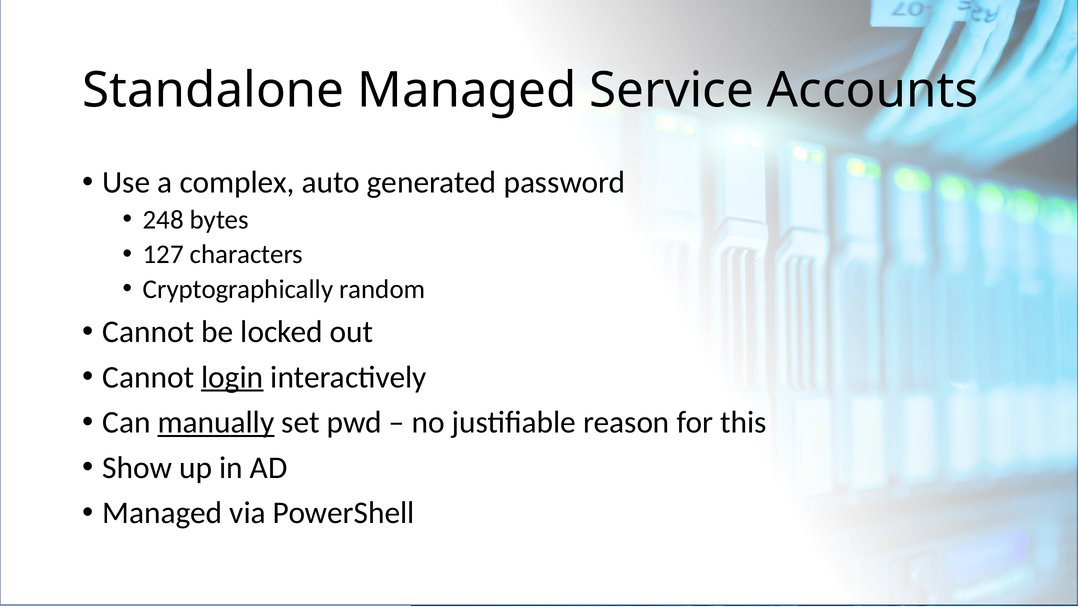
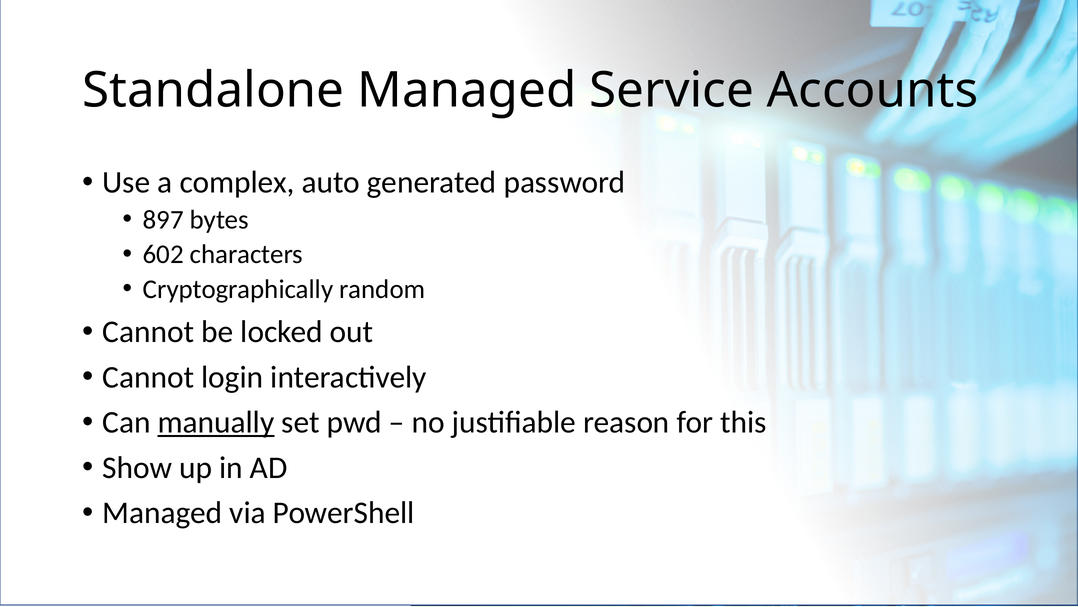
248: 248 -> 897 (163, 219)
127: 127 -> 602 (163, 254)
login underline: present -> none (232, 377)
